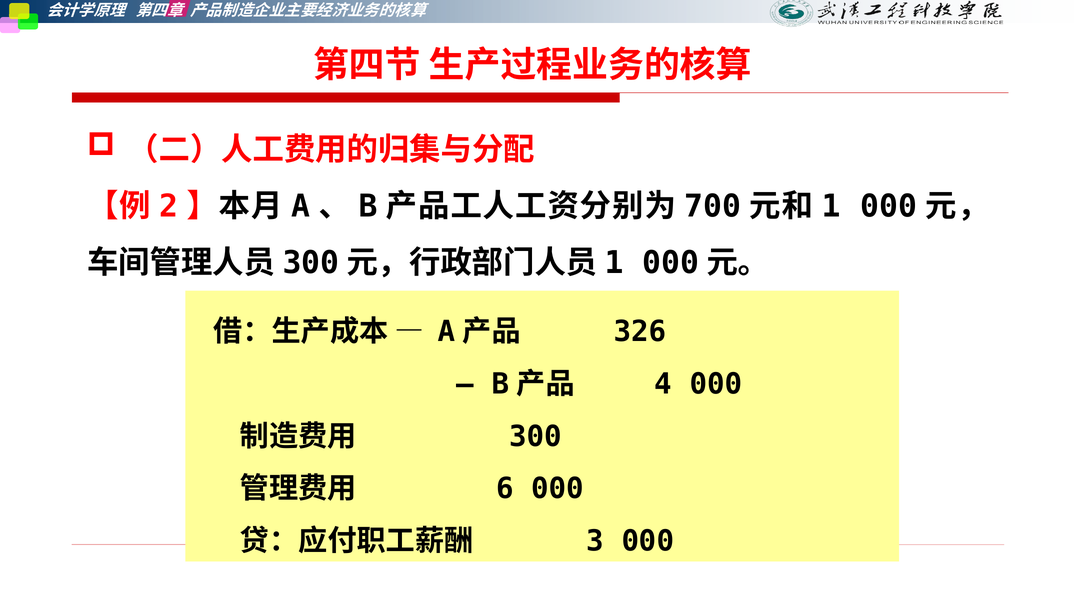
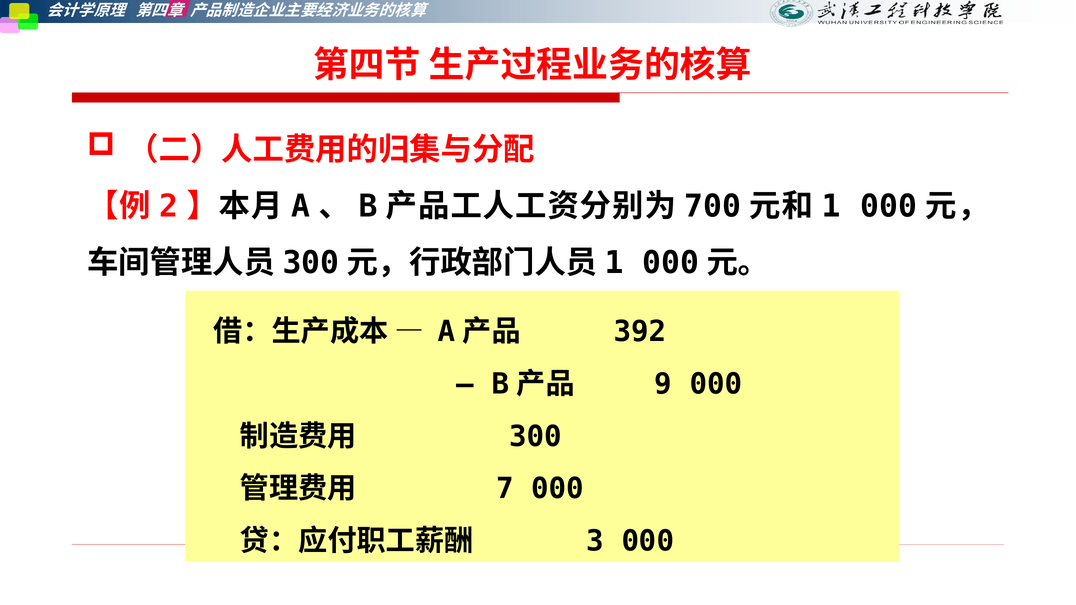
326: 326 -> 392 (640, 332)
4: 4 -> 9 (663, 384)
6: 6 -> 7 (505, 489)
